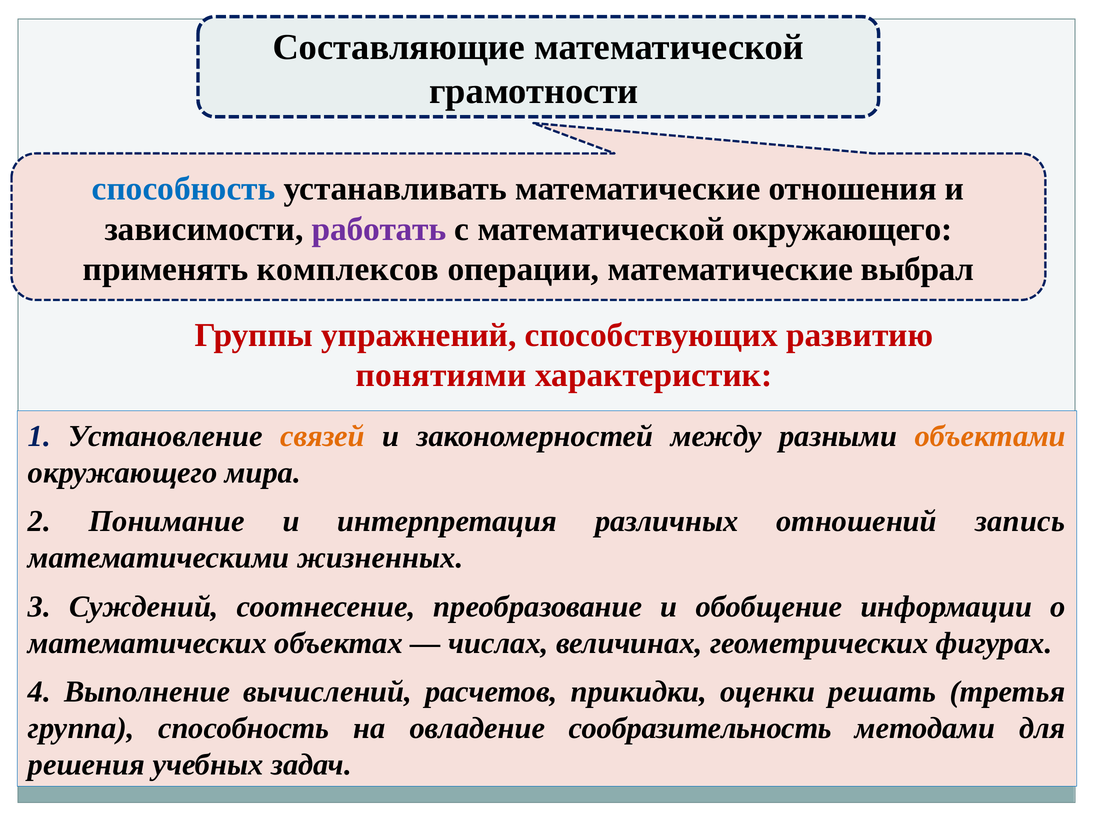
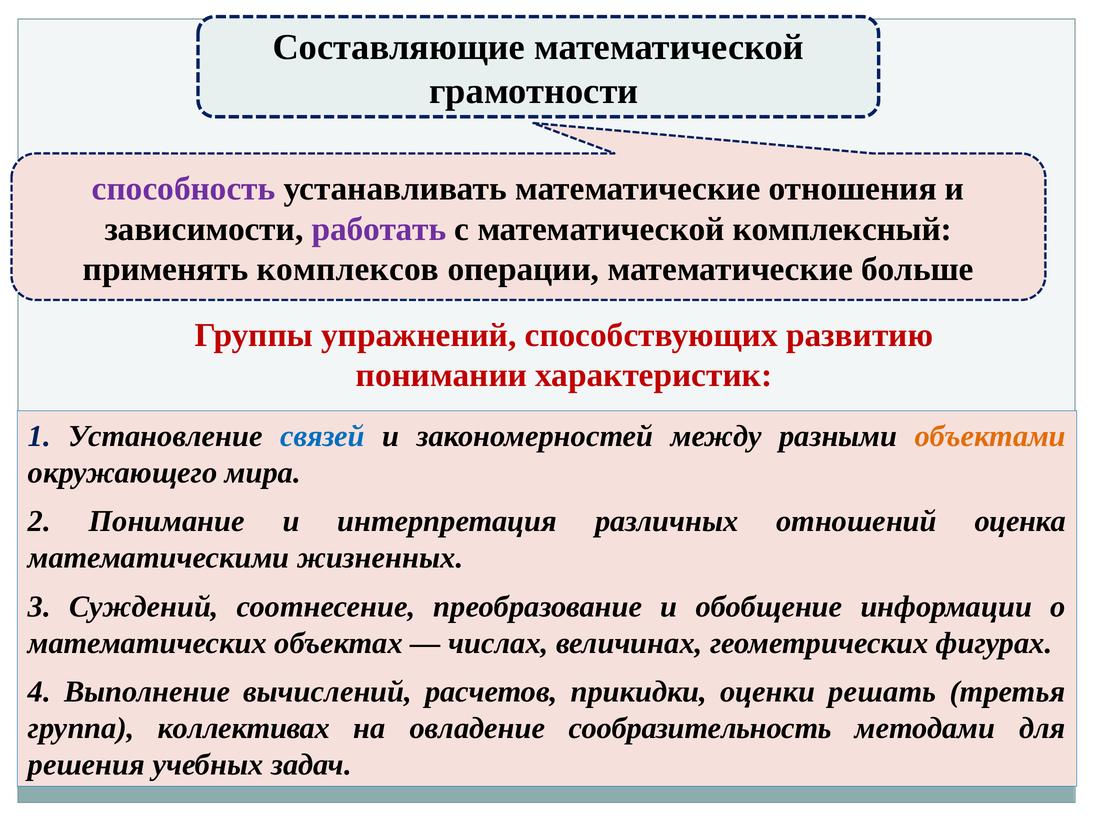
способность colour: blue -> purple (184, 189)
математической окружающего: окружающего -> комплексный (842, 229)
выбрал: выбрал -> больше (917, 269)
понятиями: понятиями -> понимании (441, 375)
связей colour: orange -> blue (322, 436)
запись: запись -> оценка (1020, 521)
группа способность: способность -> коллективах (244, 728)
